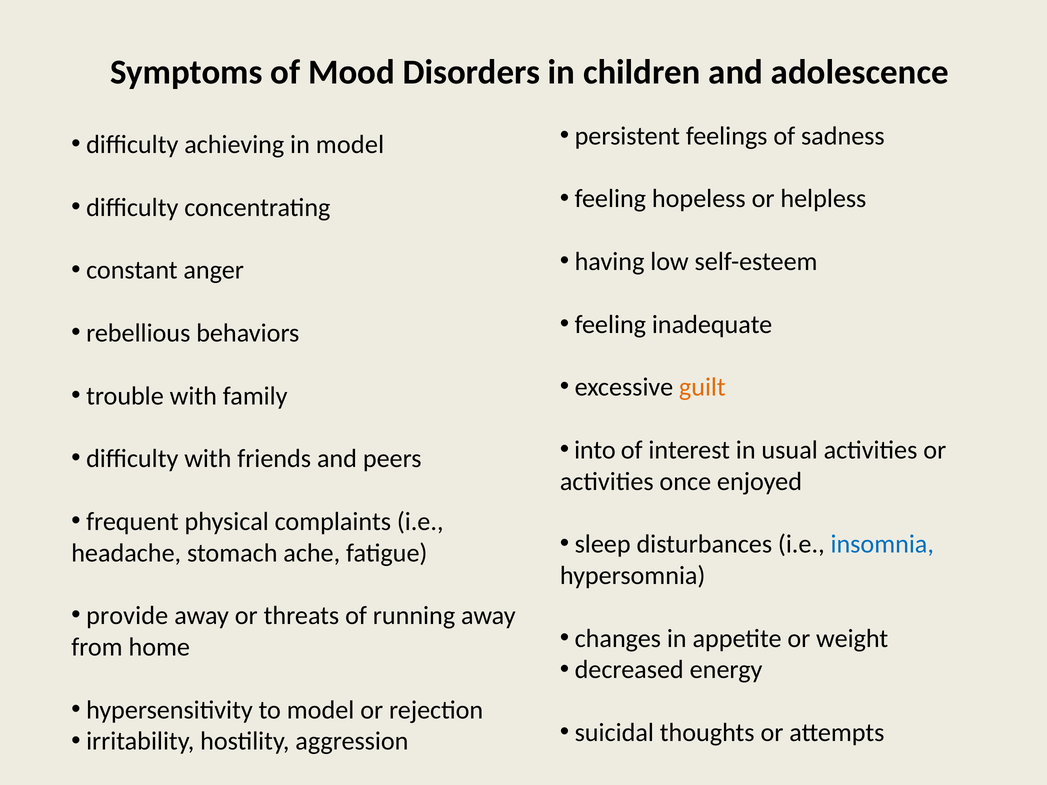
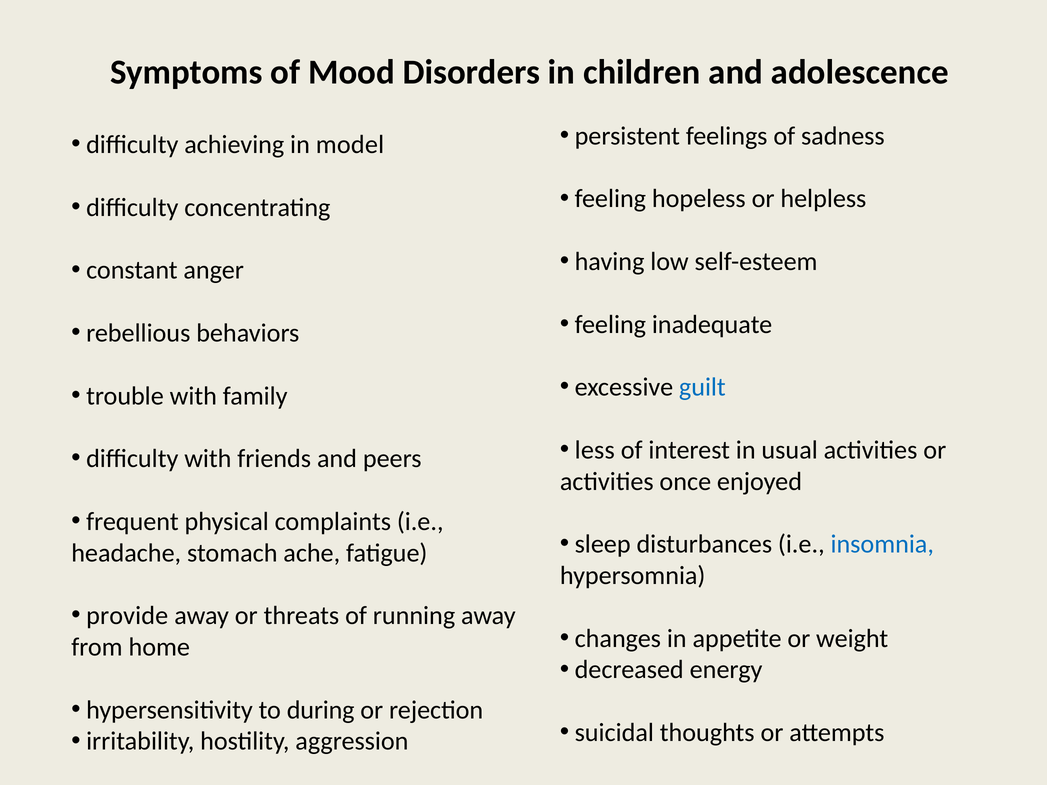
guilt colour: orange -> blue (702, 387)
into: into -> less (595, 450)
to model: model -> during (321, 710)
